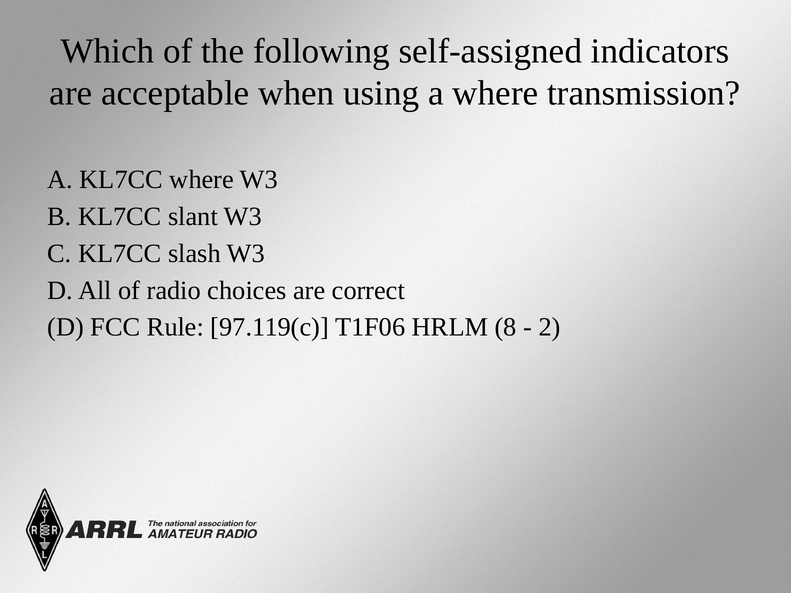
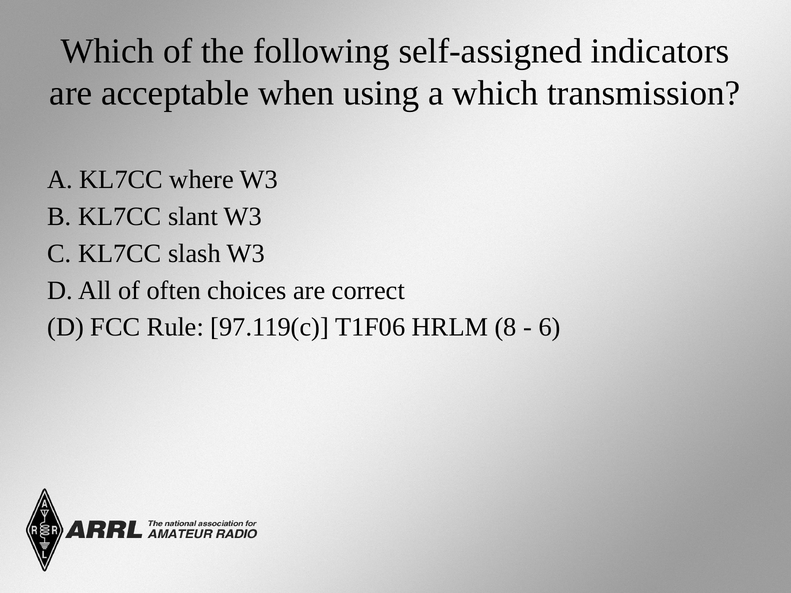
a where: where -> which (495, 93)
radio: radio -> often (174, 290)
2: 2 -> 6 (550, 327)
